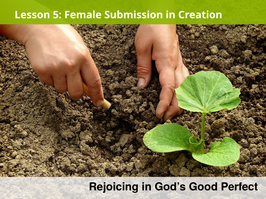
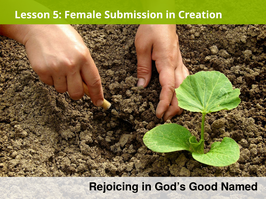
Perfect: Perfect -> Named (239, 187)
